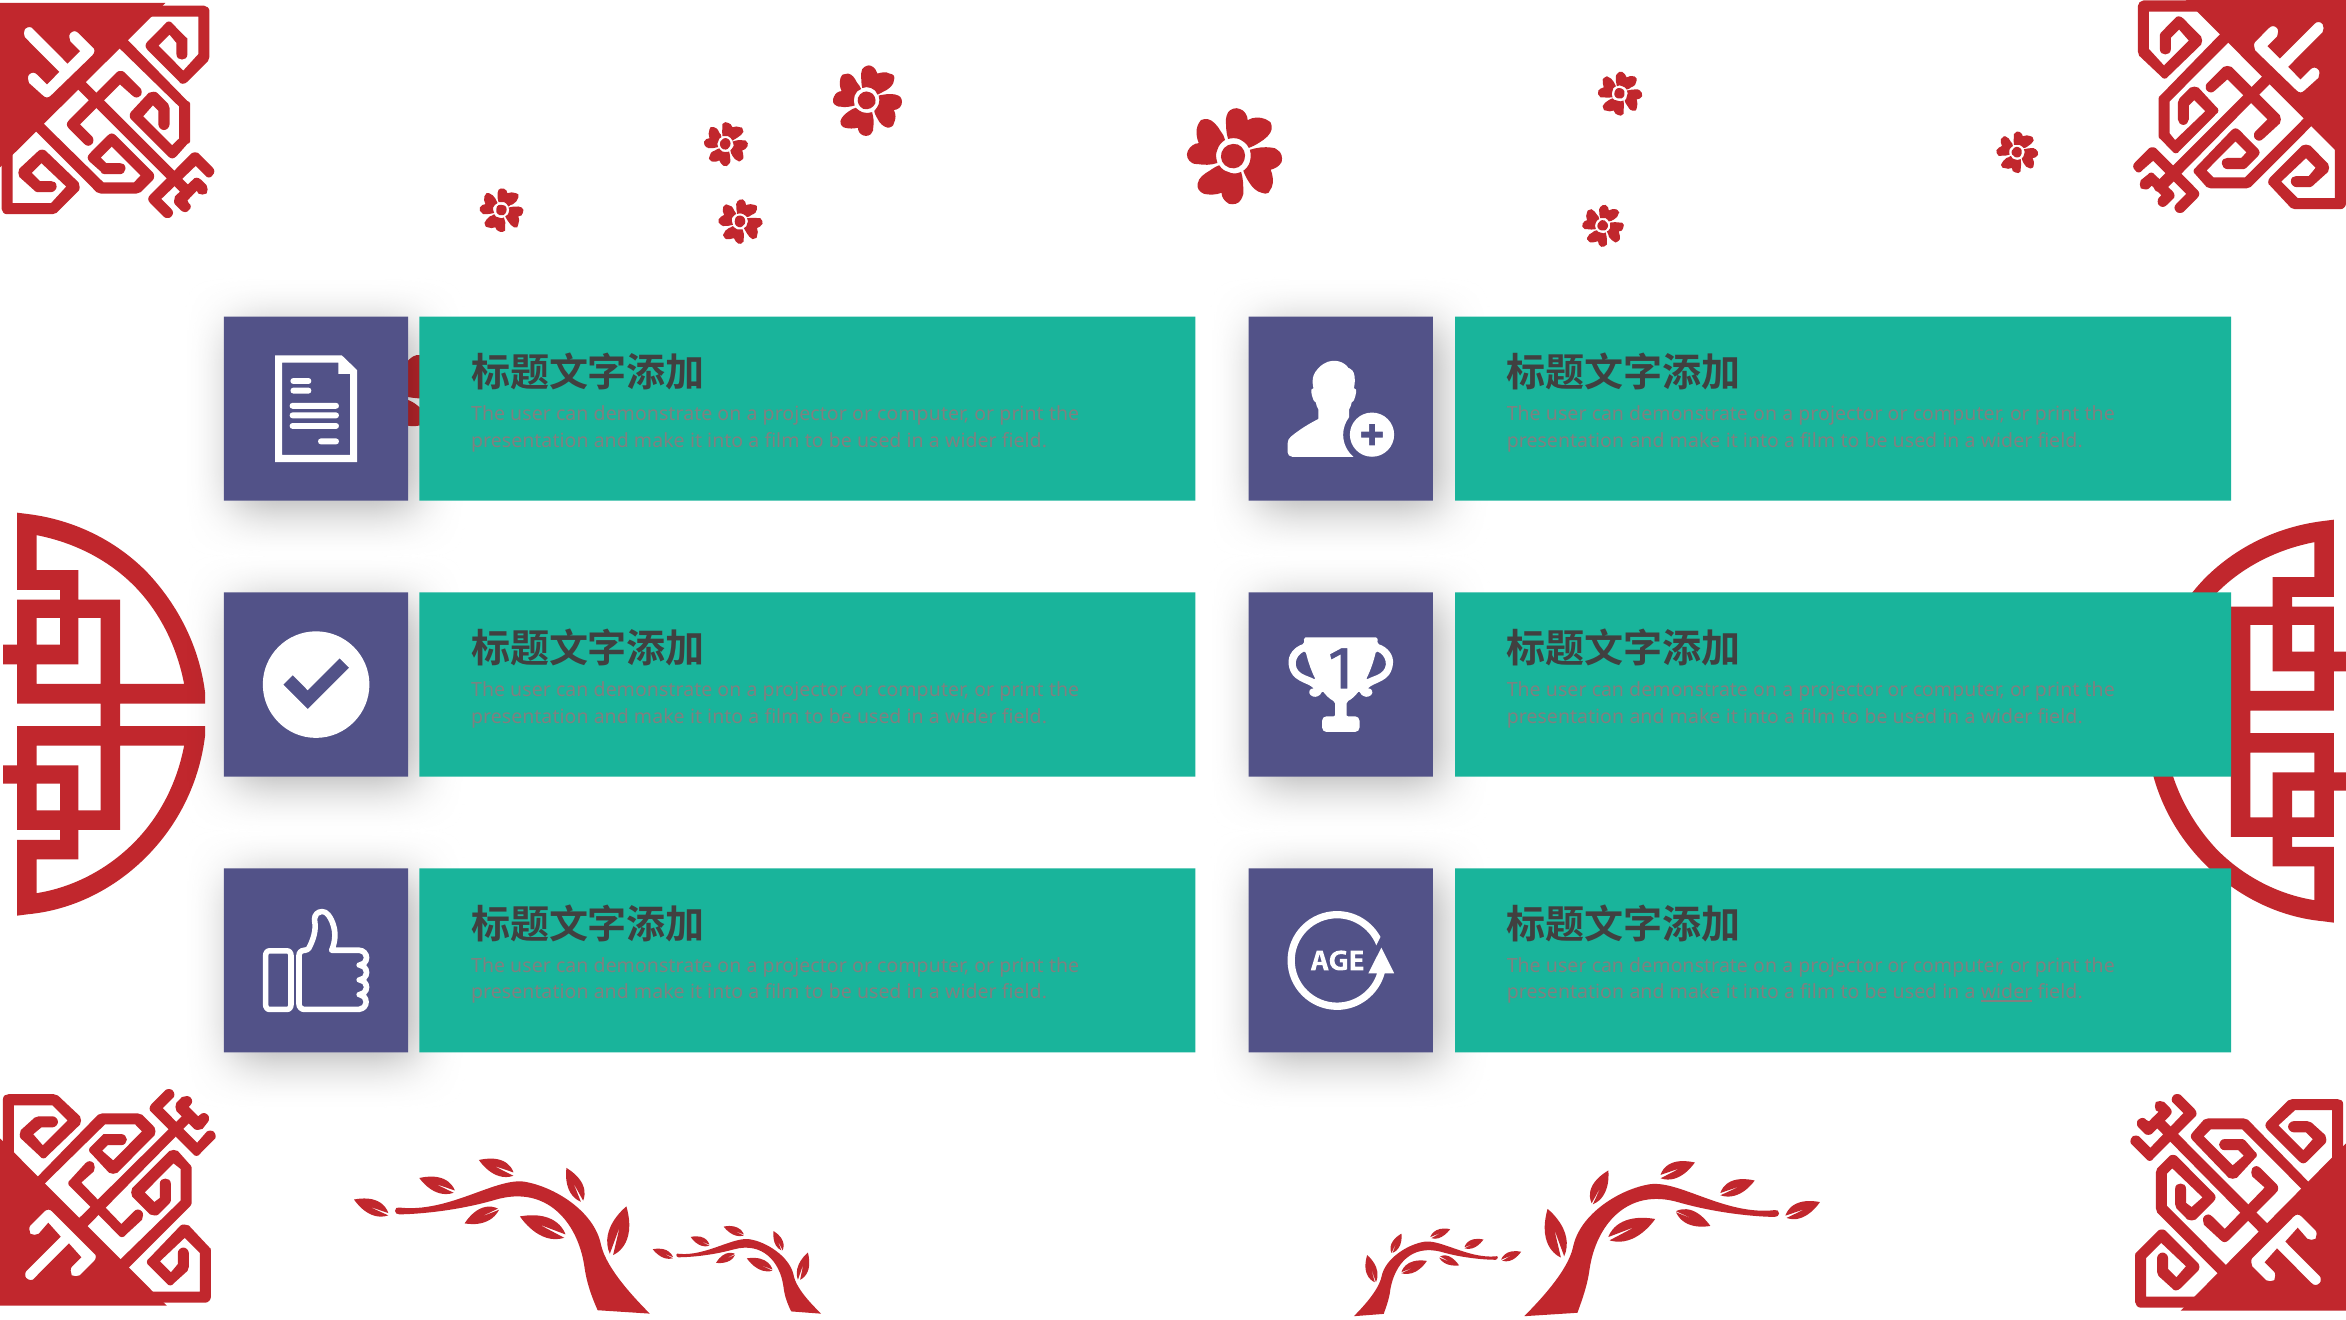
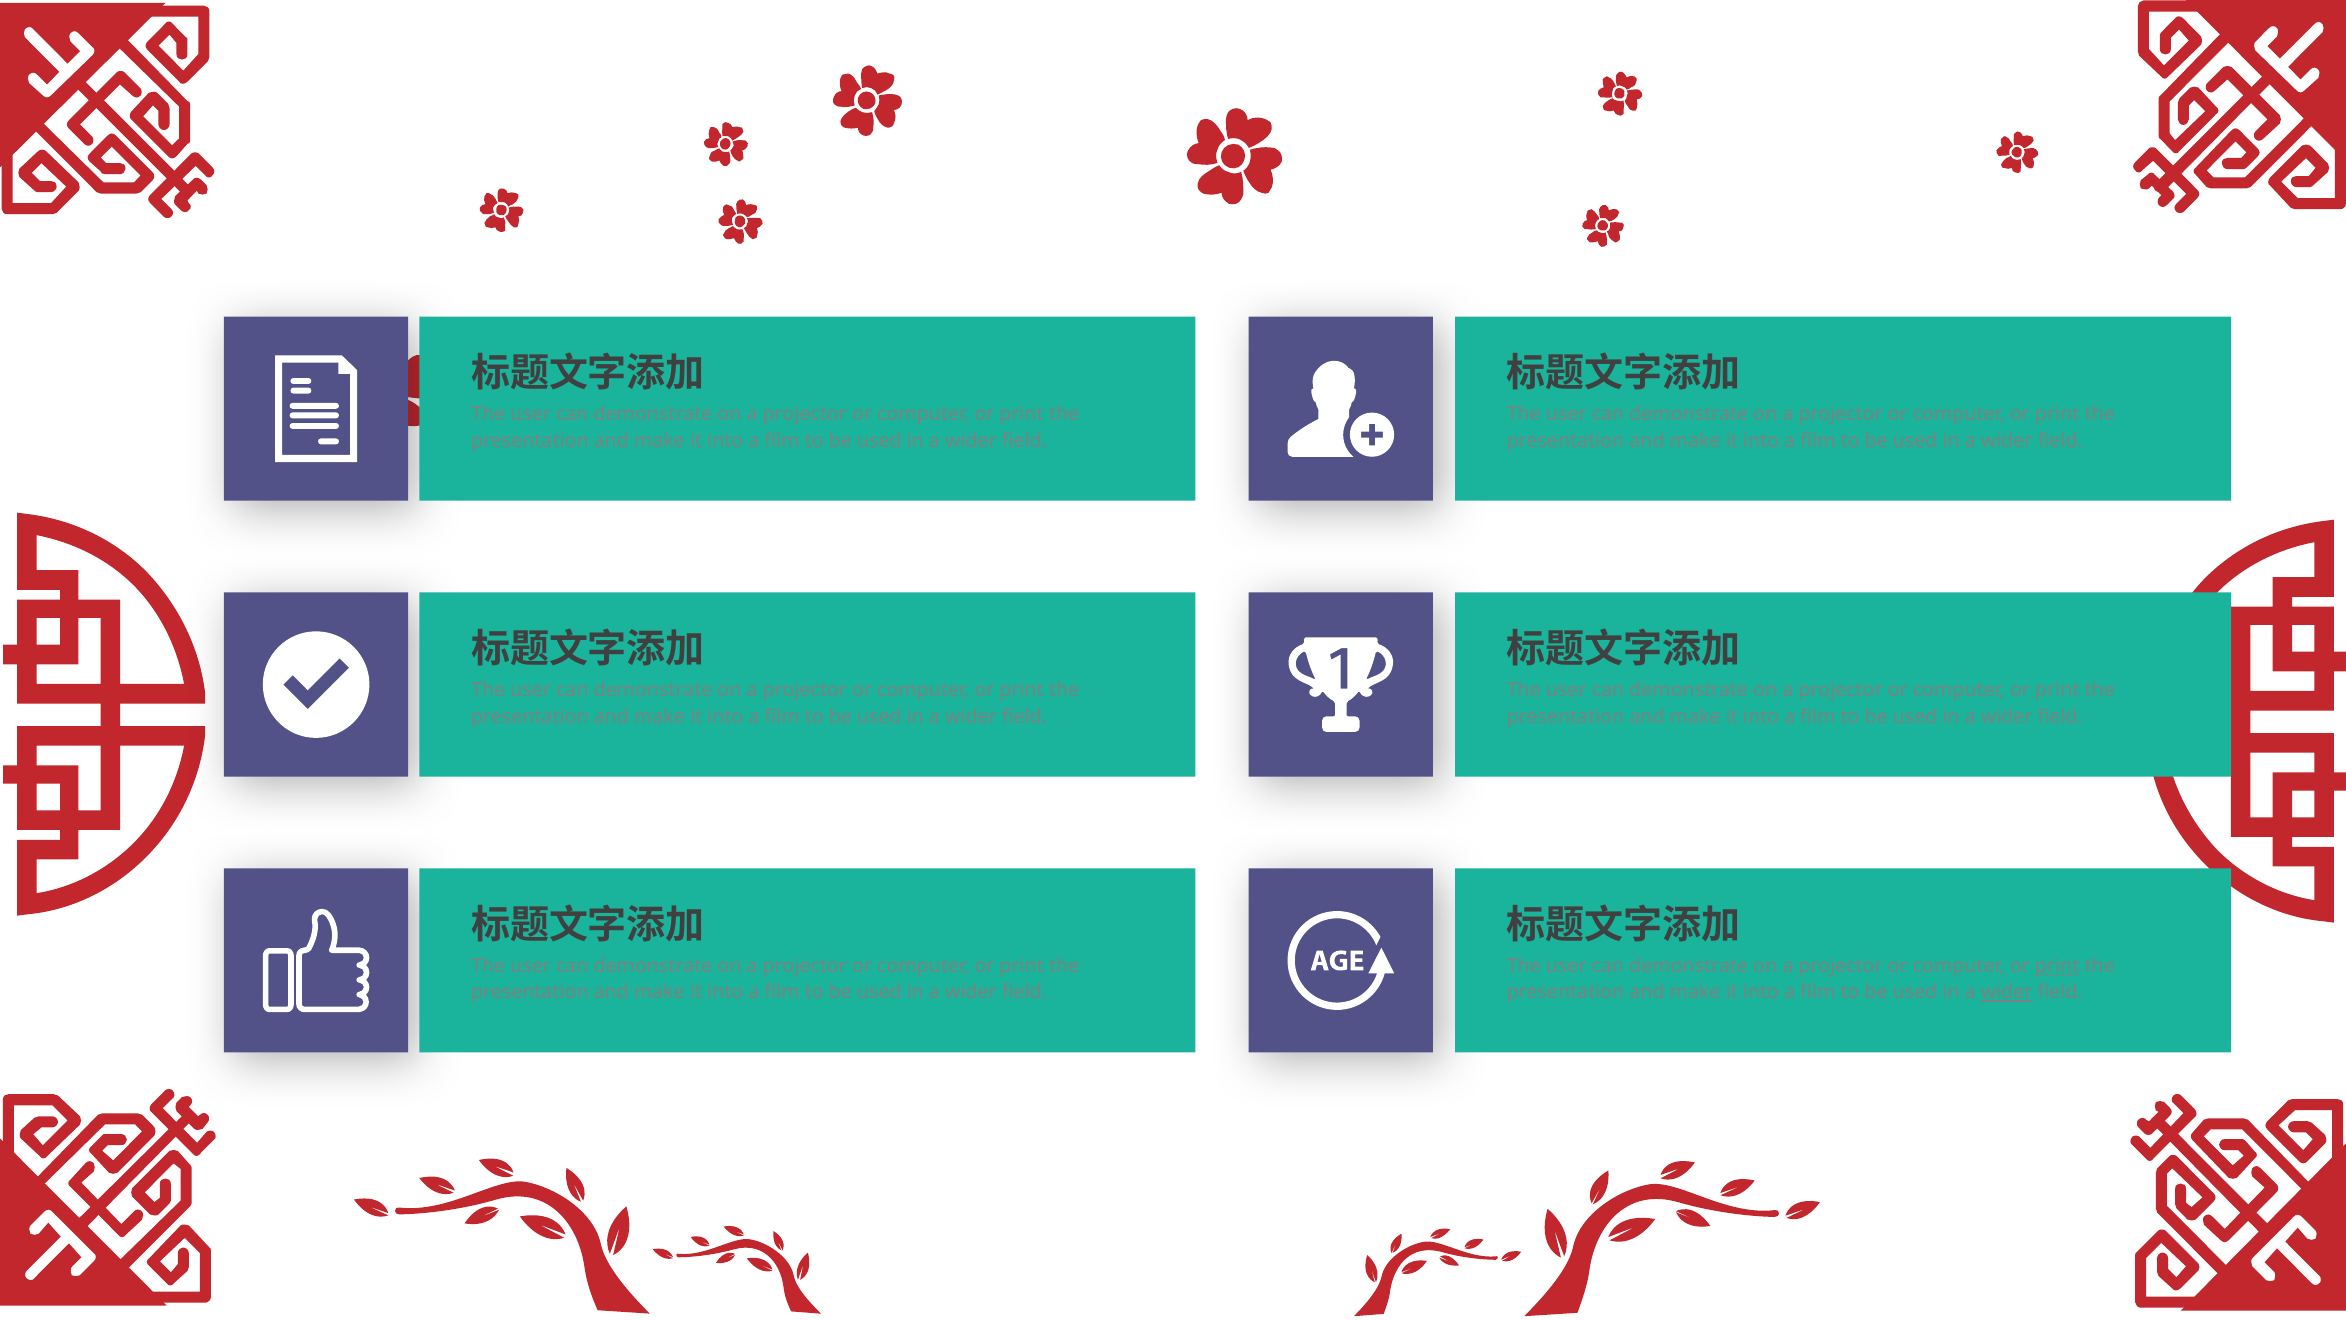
print underline: none -> present (2057, 966)
